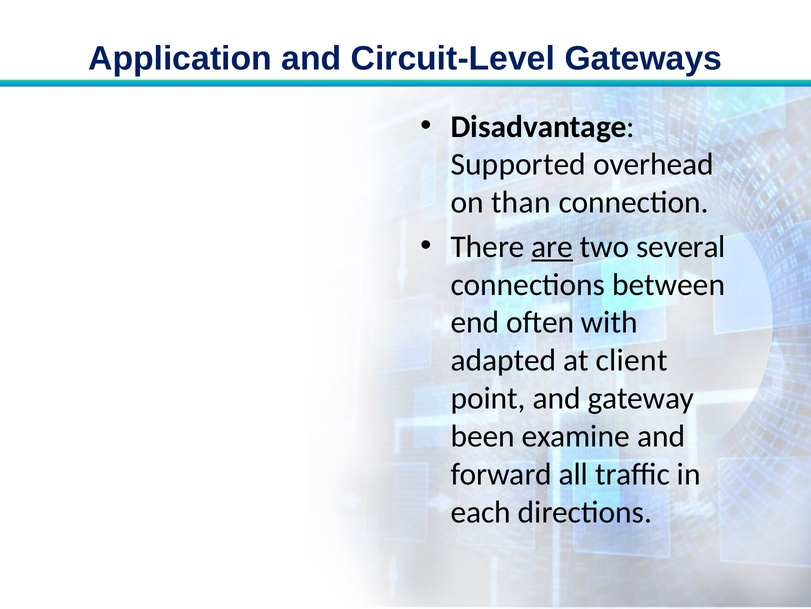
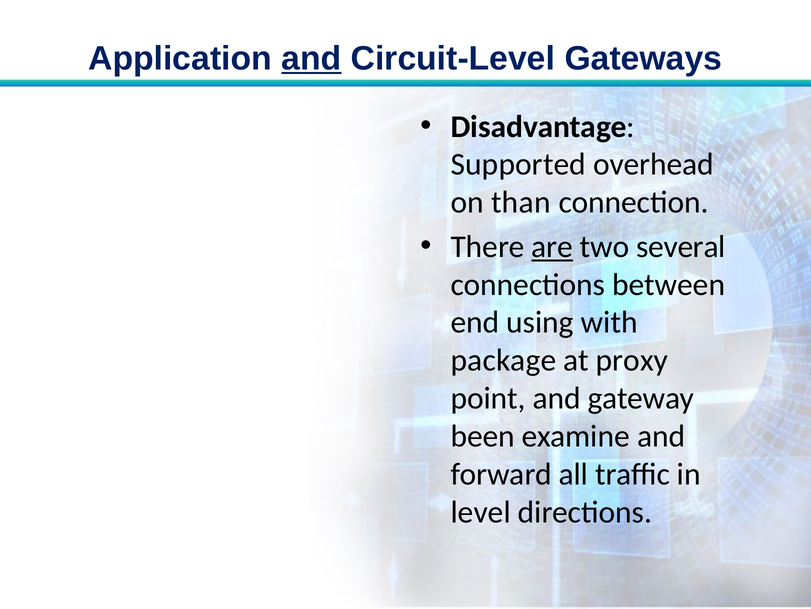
and underline: none -> present (311, 58)
often: often -> using (540, 322)
adapted: adapted -> package (503, 360)
client: client -> proxy (632, 360)
each: each -> level (481, 512)
